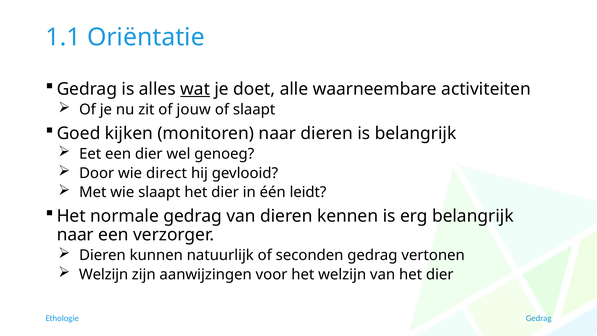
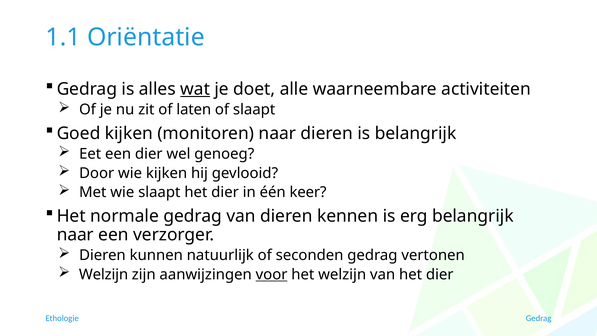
jouw: jouw -> laten (194, 110)
wie direct: direct -> kijken (167, 173)
leidt: leidt -> keer (308, 192)
voor underline: none -> present (272, 274)
